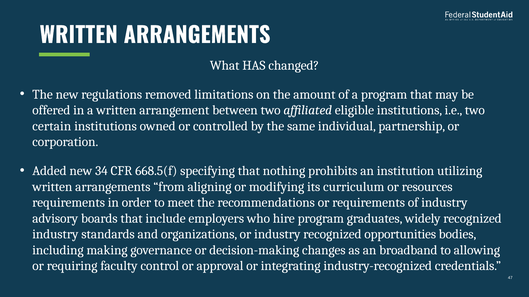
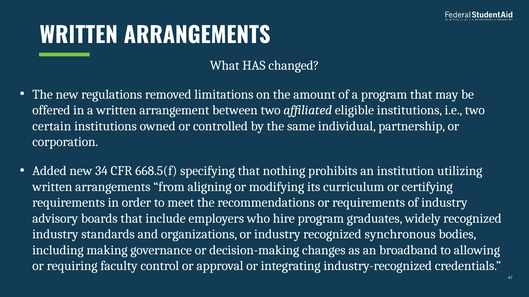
resources: resources -> certifying (427, 187)
opportunities: opportunities -> synchronous (400, 235)
